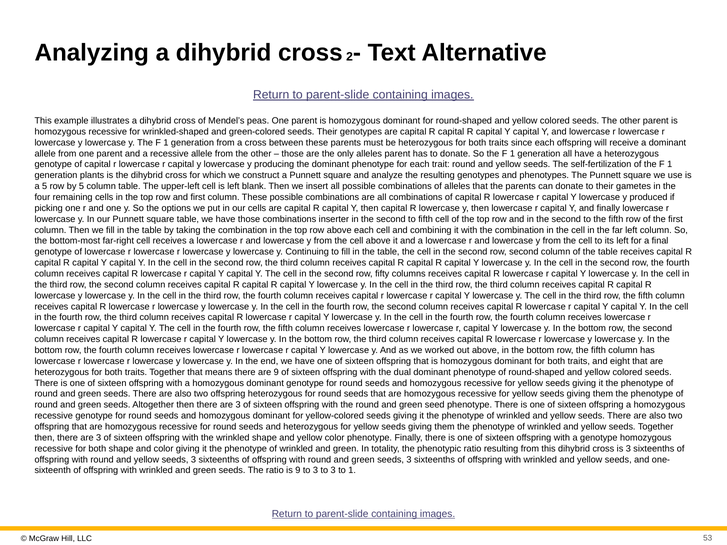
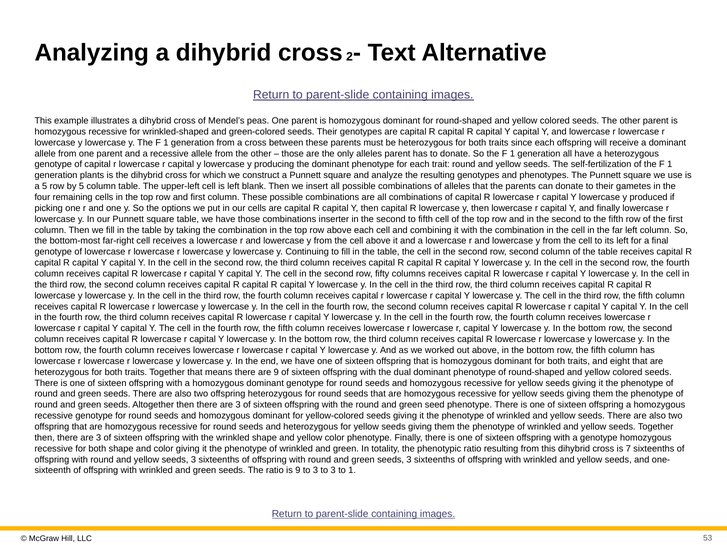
is 3: 3 -> 7 (628, 449)
